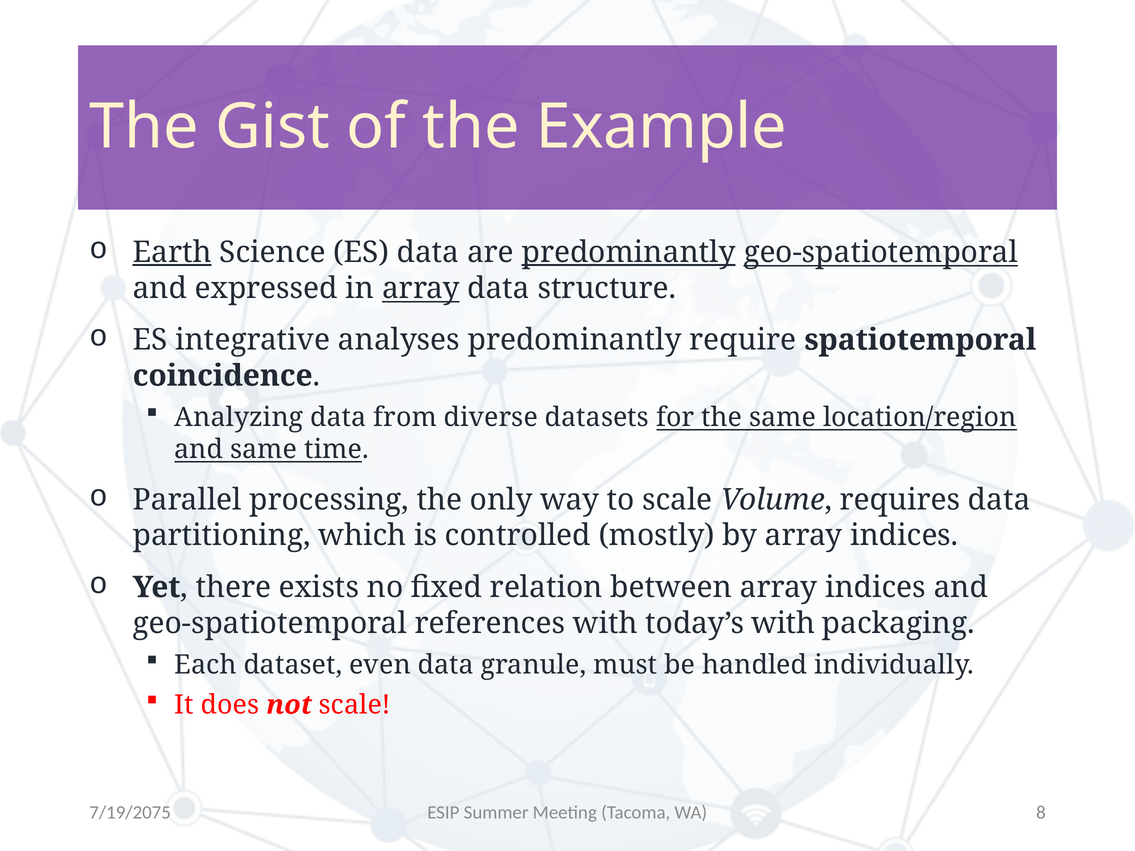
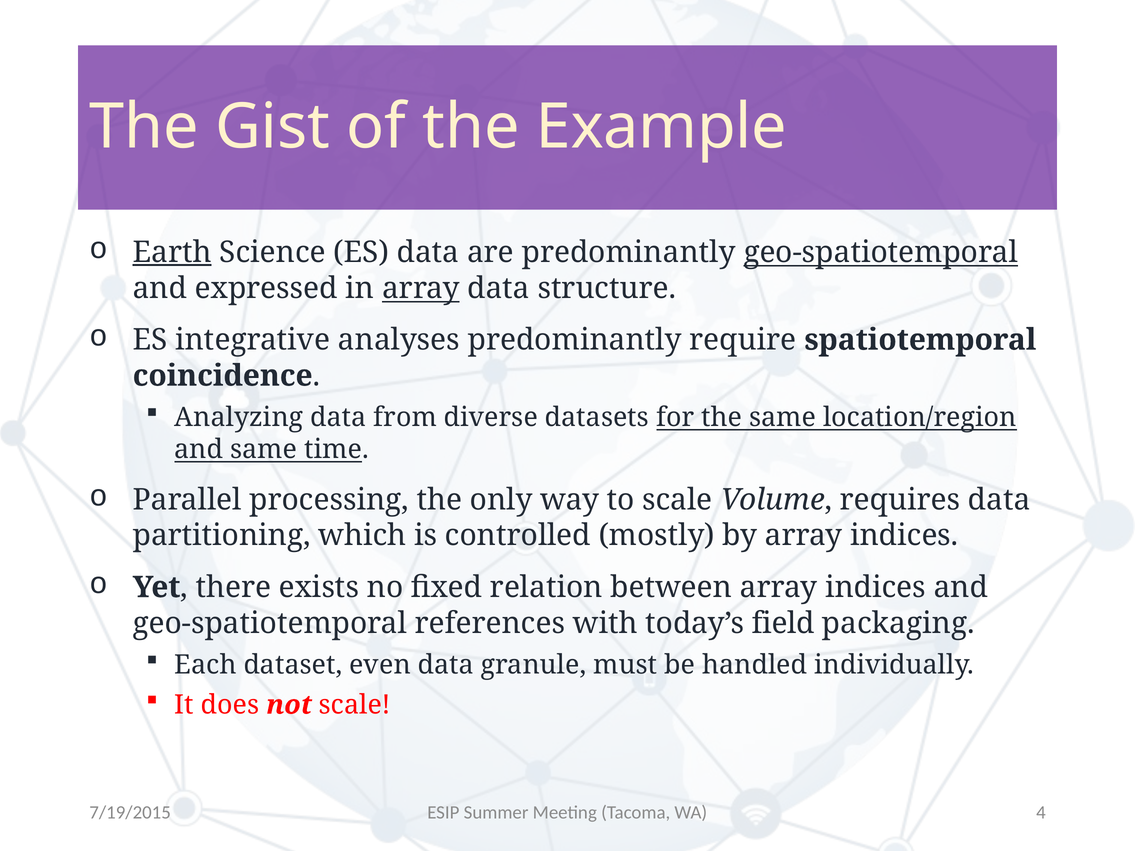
predominantly underline: present -> none (629, 252)
today’s with: with -> field (783, 623)
8: 8 -> 4 (1041, 813)
7/19/2075: 7/19/2075 -> 7/19/2015 (130, 813)
